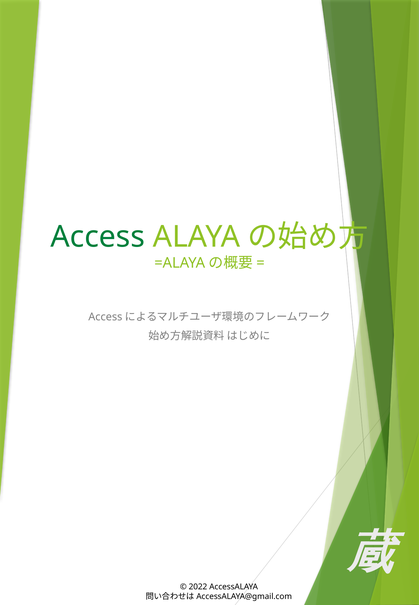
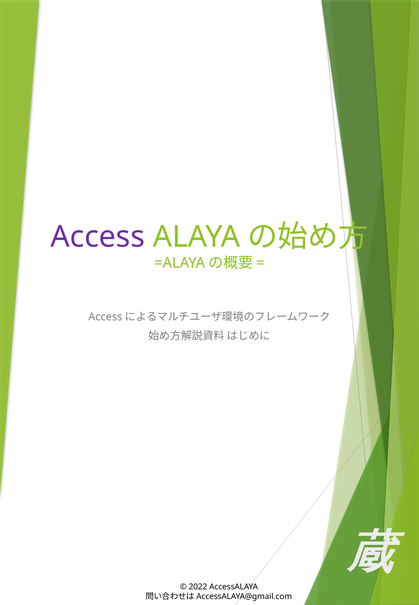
Access colour: green -> purple (98, 237)
